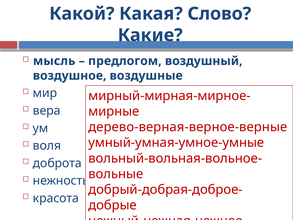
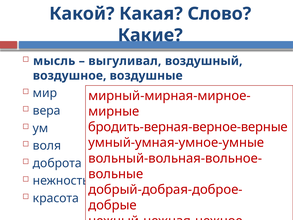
предлогом: предлогом -> выгуливал (125, 61)
дерево-верная-верное-верные: дерево-верная-верное-верные -> бродить-верная-верное-верные (188, 127)
